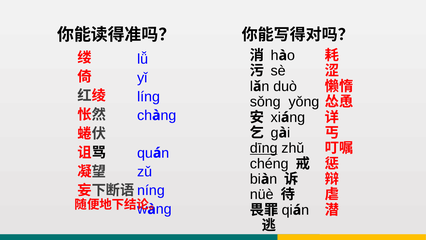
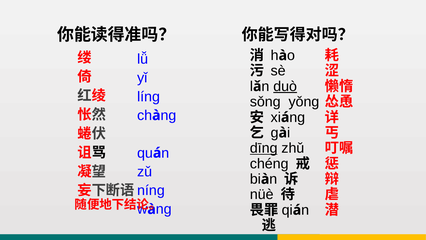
duò underline: none -> present (285, 86)
